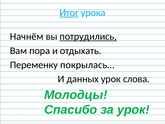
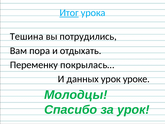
Начнём: Начнём -> Тешина (27, 36)
потрудились underline: present -> none (88, 36)
слова: слова -> уроке (136, 79)
